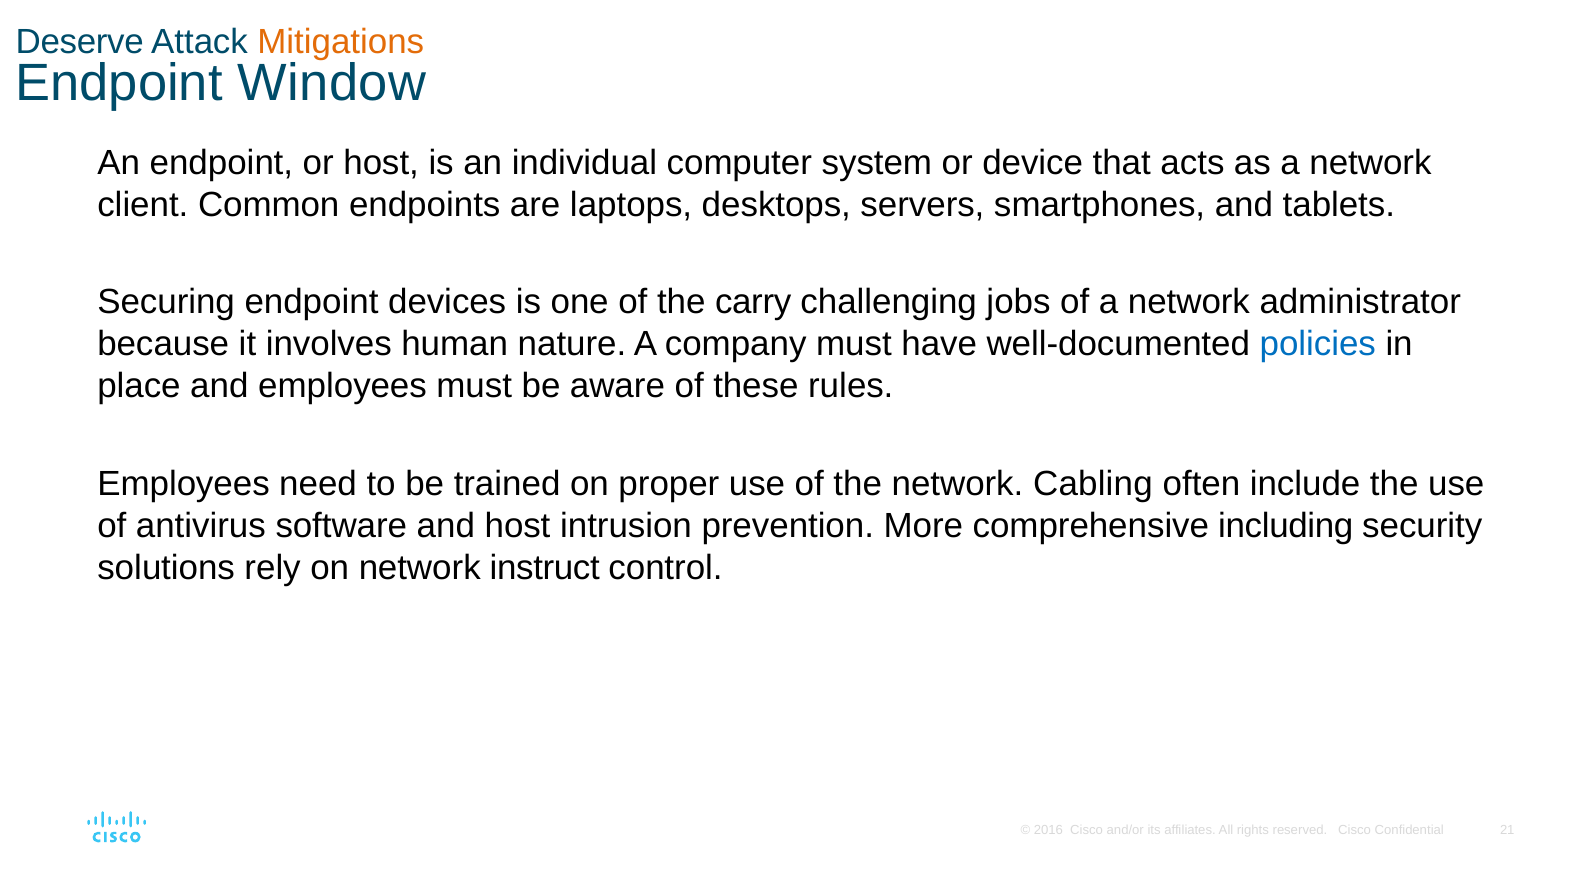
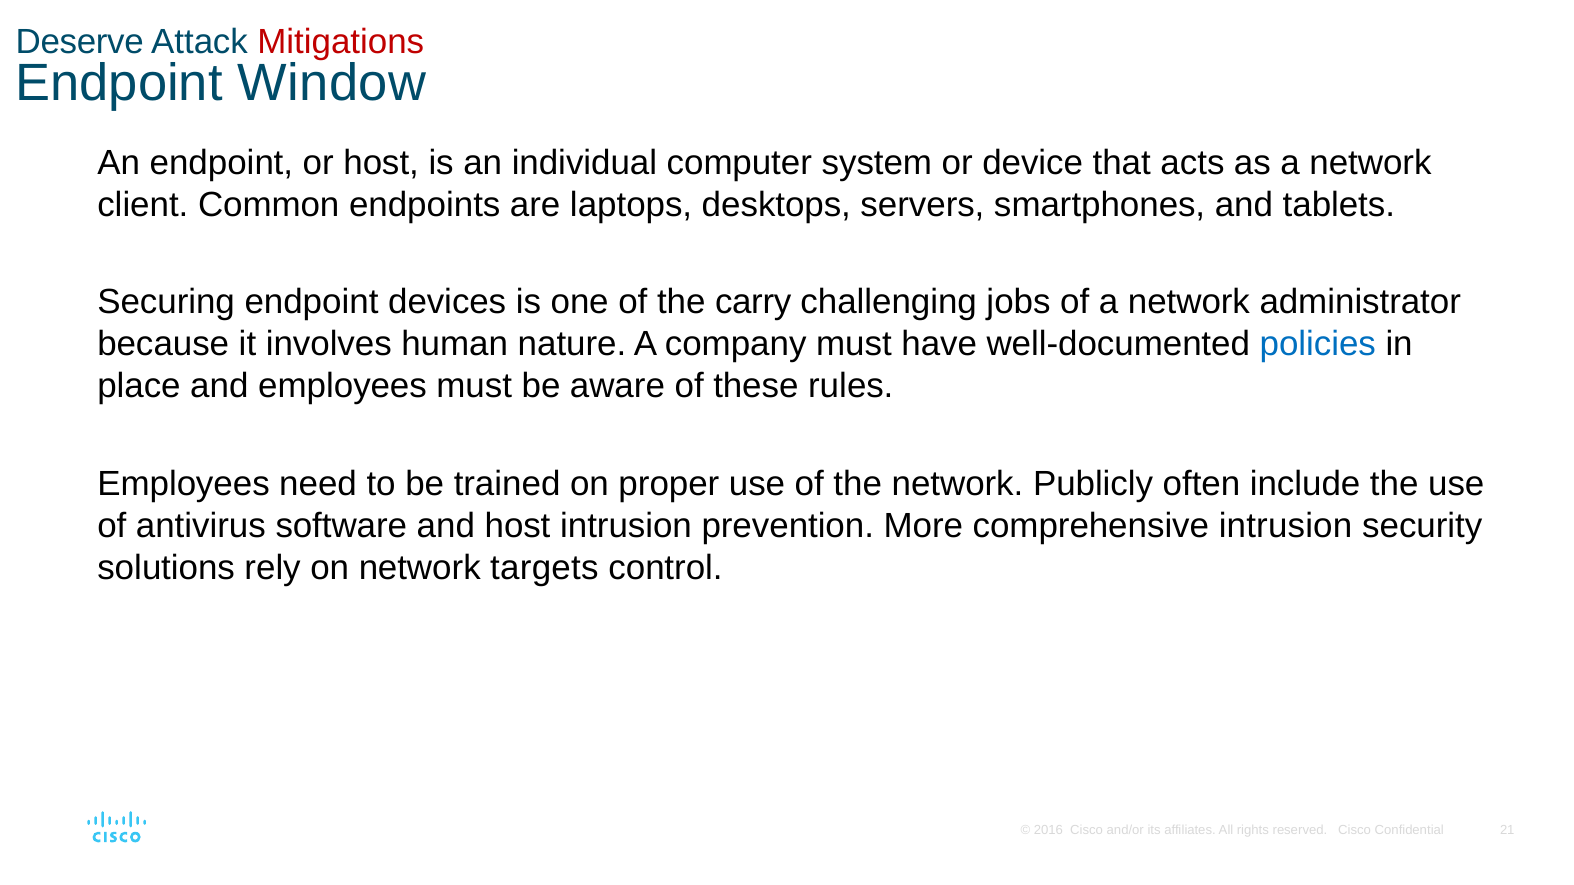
Mitigations colour: orange -> red (341, 42)
Cabling: Cabling -> Publicly (1093, 484)
comprehensive including: including -> intrusion (1286, 526)
instruct: instruct -> targets (544, 568)
